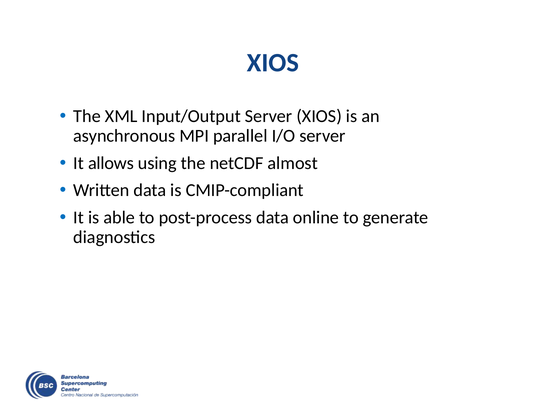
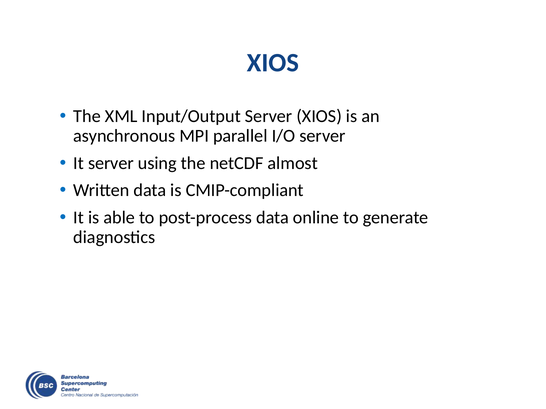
It allows: allows -> server (111, 163)
